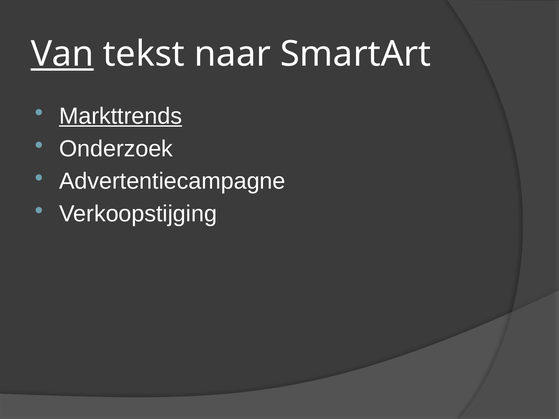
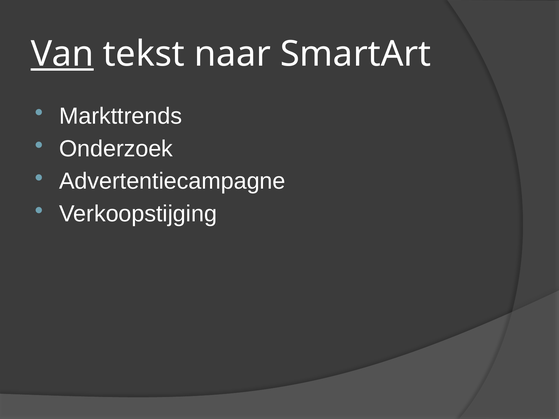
Markttrends underline: present -> none (121, 116)
